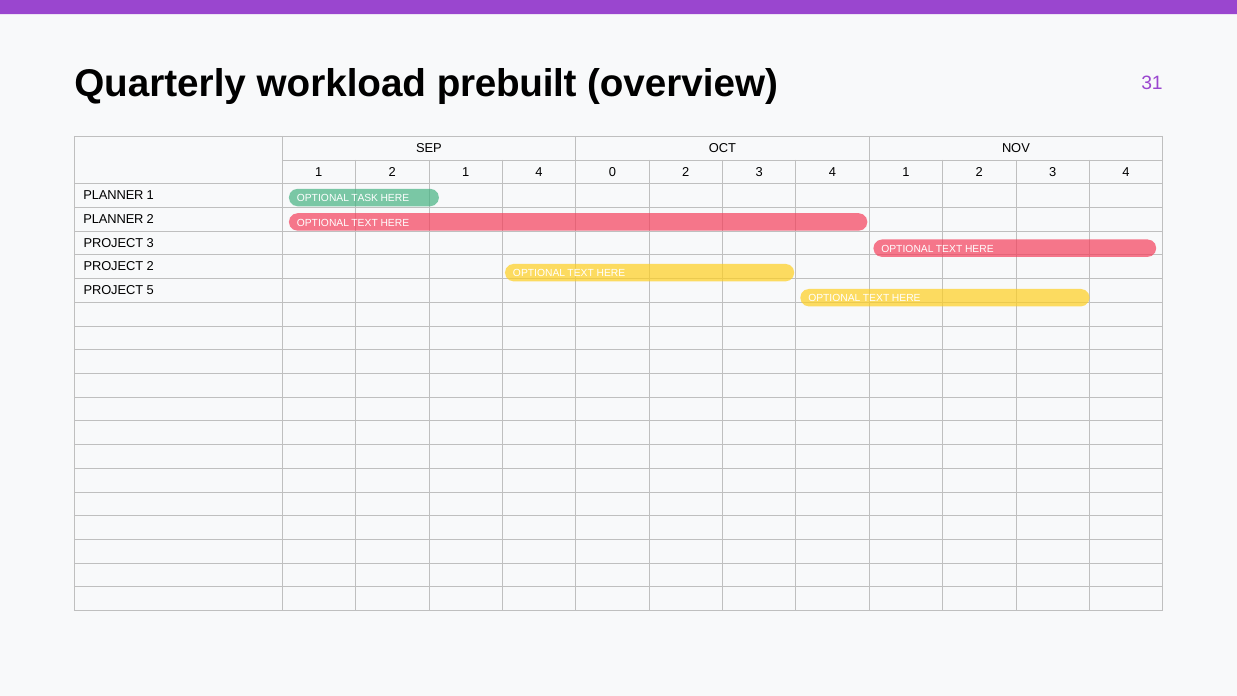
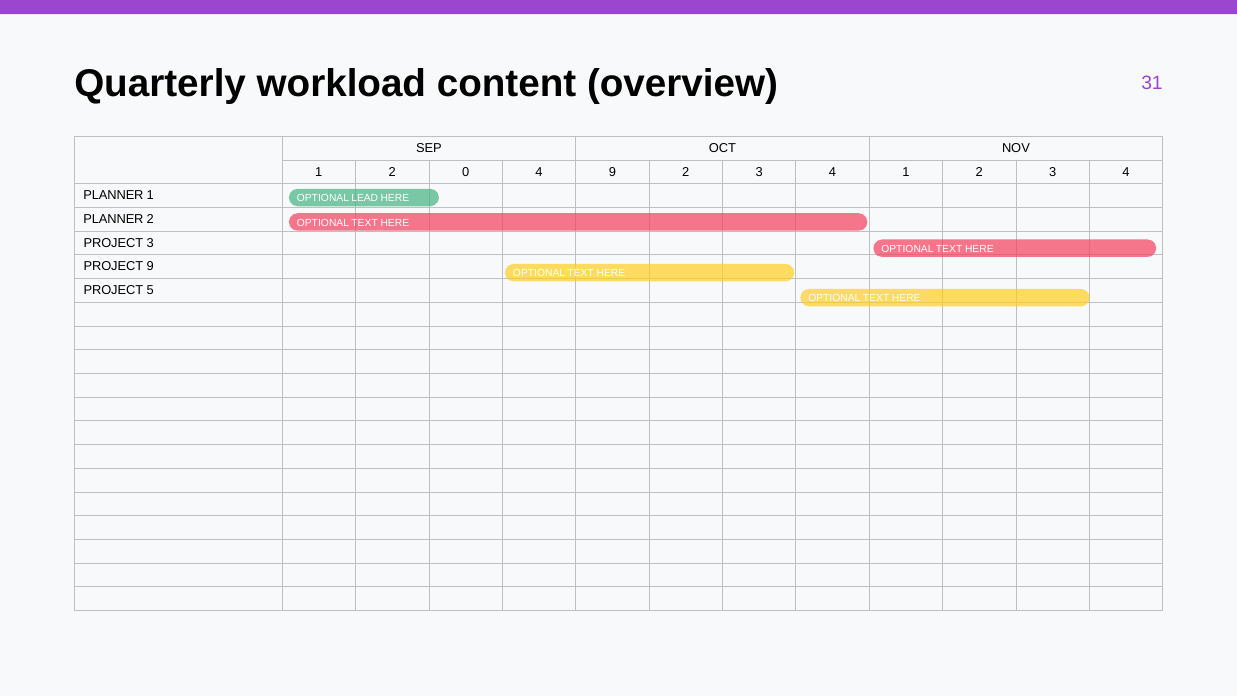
prebuilt: prebuilt -> content (507, 84)
2 1: 1 -> 0 (466, 172)
4 0: 0 -> 9 (612, 172)
TASK: TASK -> LEAD (365, 198)
PROJECT 2: 2 -> 9 (150, 267)
